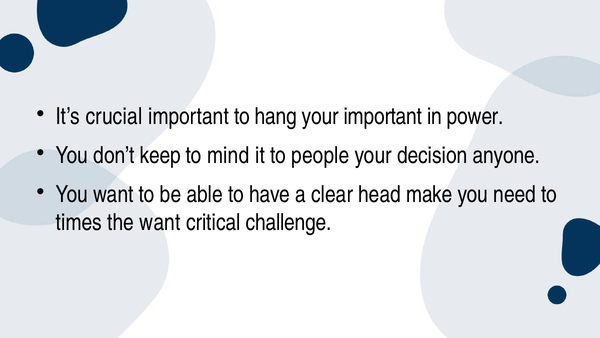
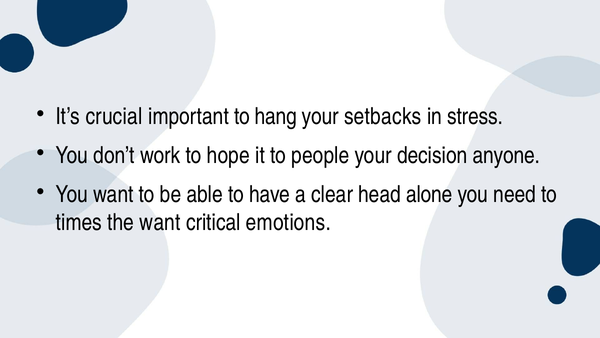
your important: important -> setbacks (383, 116)
power: power -> stress (475, 116)
keep: keep -> work (160, 155)
mind: mind -> hope (228, 155)
make: make -> alone (429, 194)
challenge: challenge -> emotions (288, 222)
